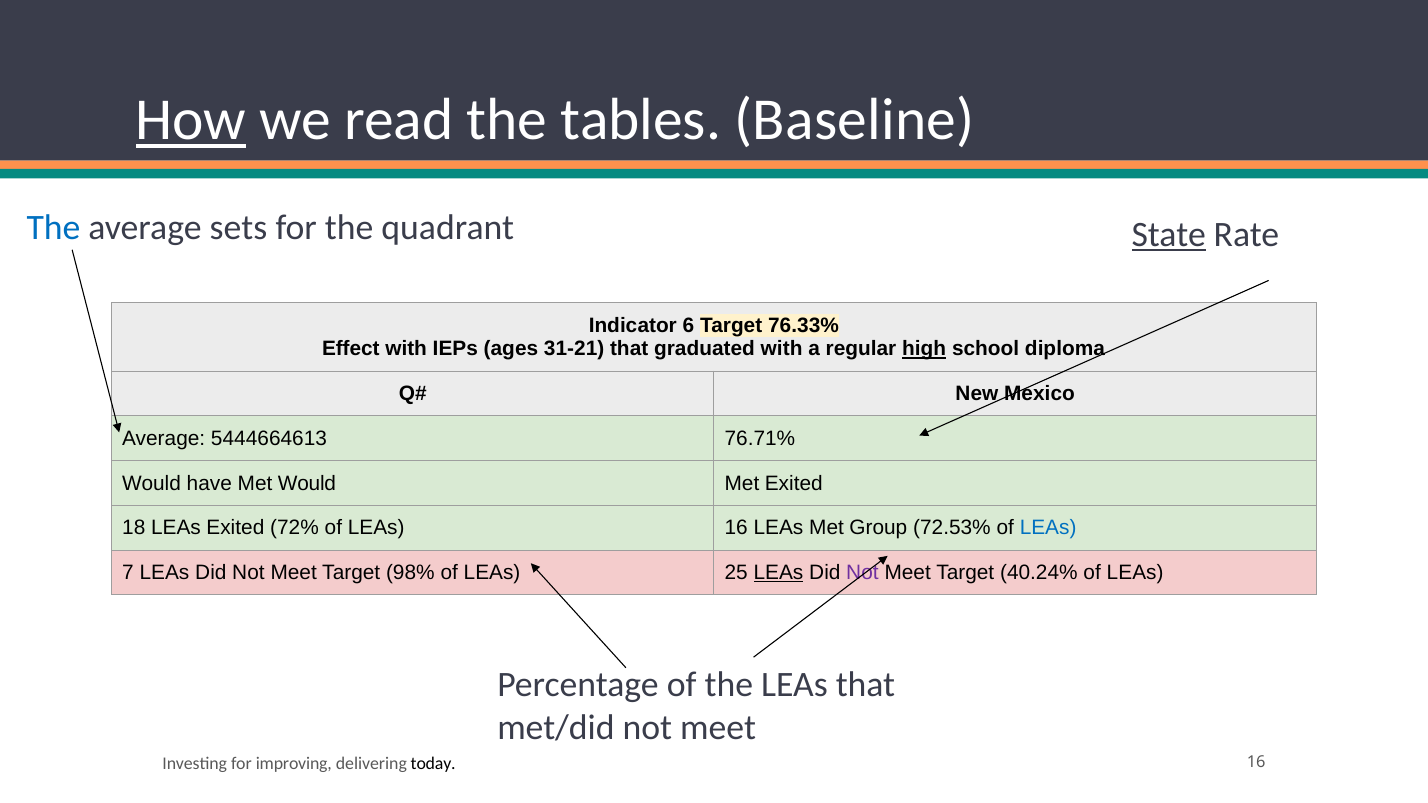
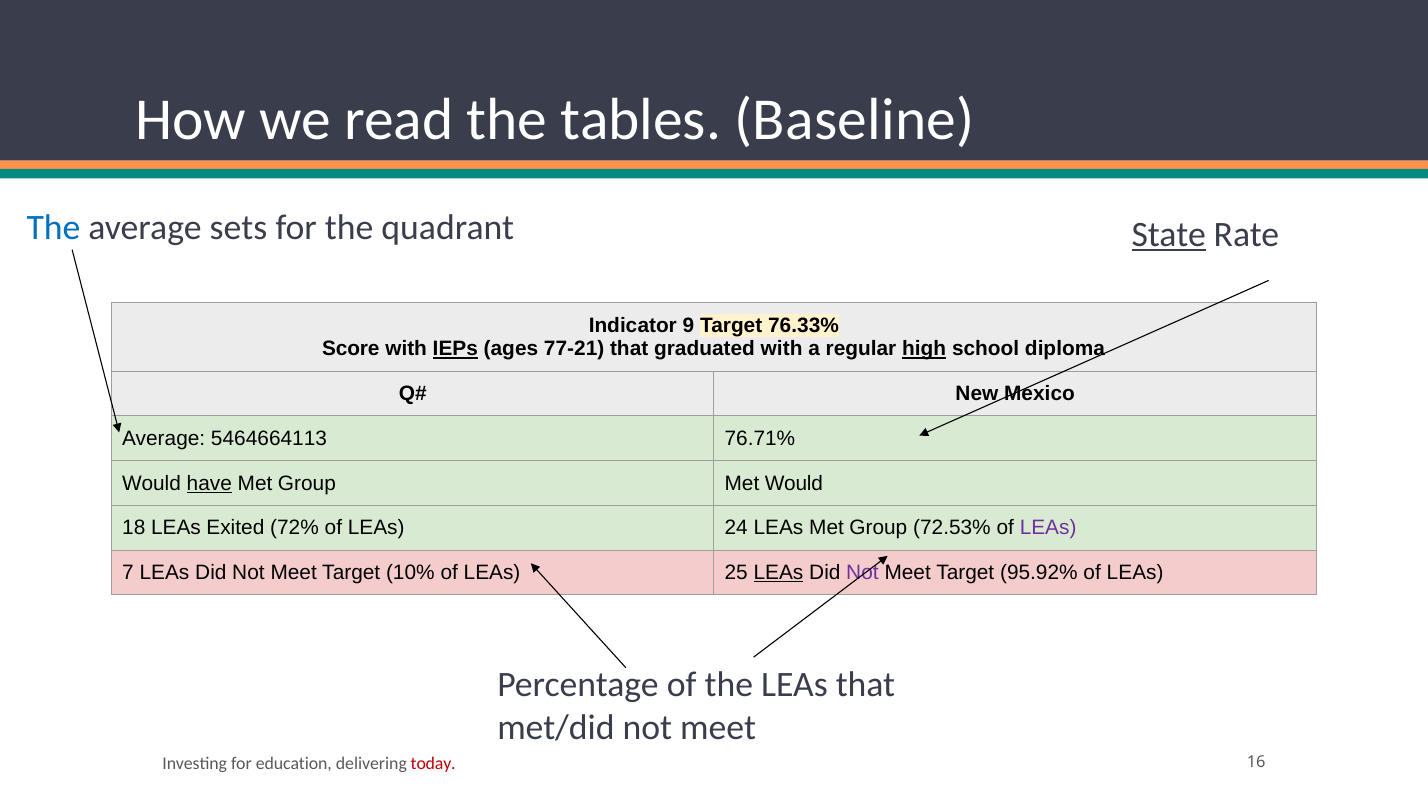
How underline: present -> none (191, 120)
6: 6 -> 9 (688, 326)
Effect: Effect -> Score (351, 349)
IEPs underline: none -> present (455, 349)
31-21: 31-21 -> 77-21 (574, 349)
5444664613: 5444664613 -> 5464664113 (269, 439)
have underline: none -> present (209, 484)
Would: Would -> Group (307, 484)
Met Exited: Exited -> Would (794, 484)
LEAs 16: 16 -> 24 (736, 528)
LEAs colour: blue -> purple (1048, 528)
98%: 98% -> 10% (410, 573)
40.24%: 40.24% -> 95.92% (1039, 573)
improving: improving -> education (294, 764)
today colour: black -> red (433, 764)
